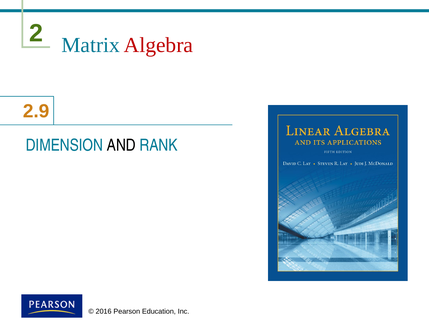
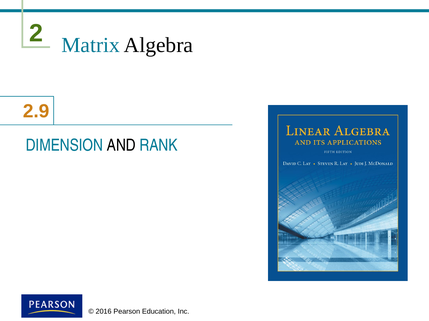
Algebra colour: red -> black (158, 45)
